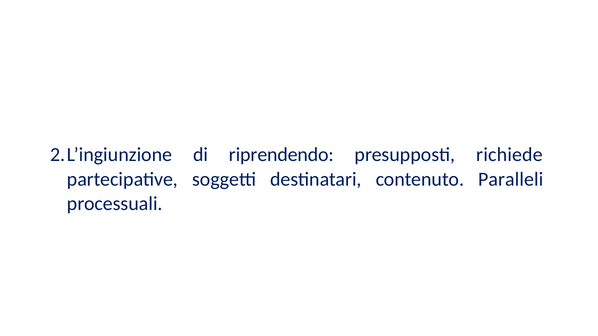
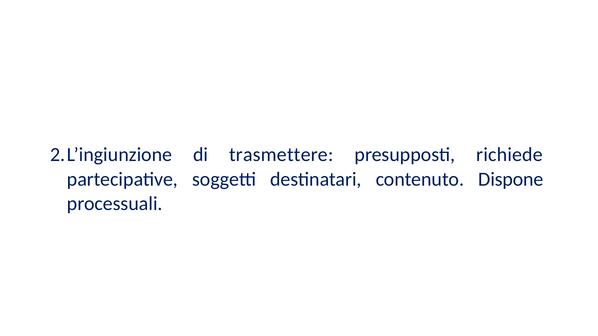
riprendendo: riprendendo -> trasmettere (281, 155)
Paralleli: Paralleli -> Dispone (511, 179)
